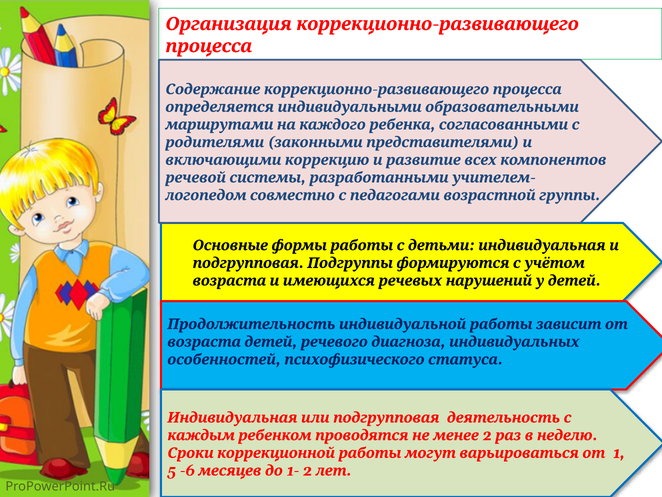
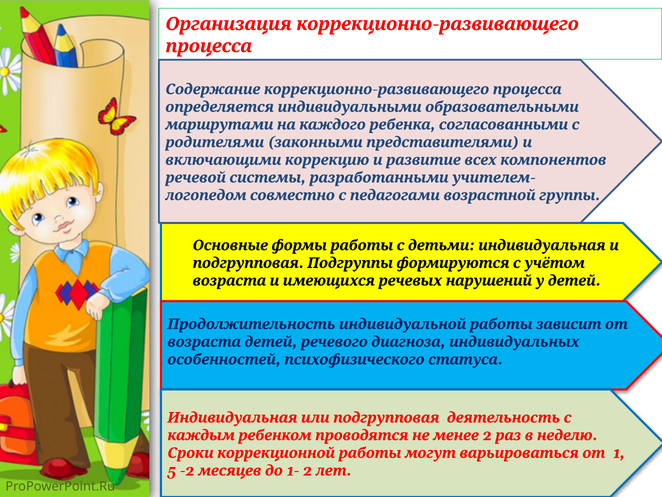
-6: -6 -> -2 (187, 470)
